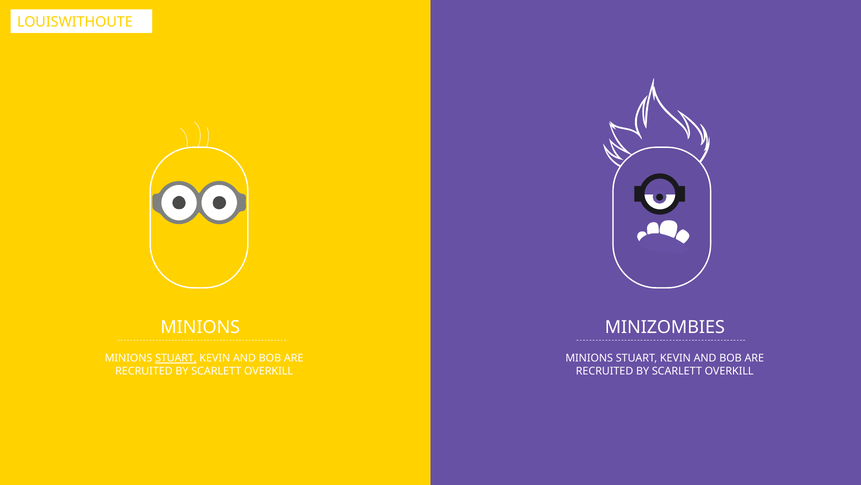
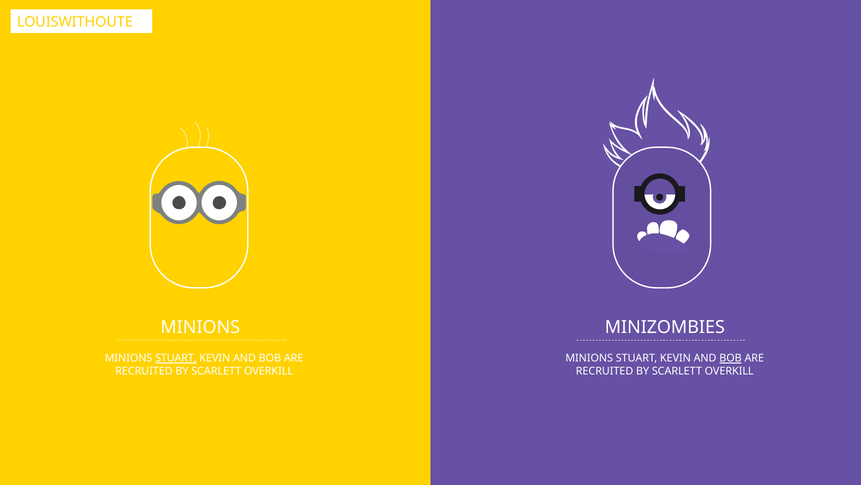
BOB underline: none -> present (730, 358)
